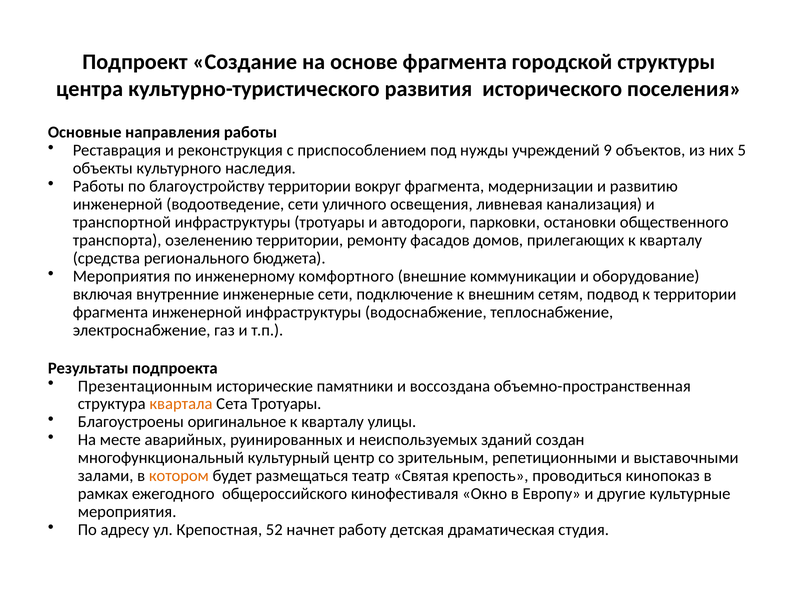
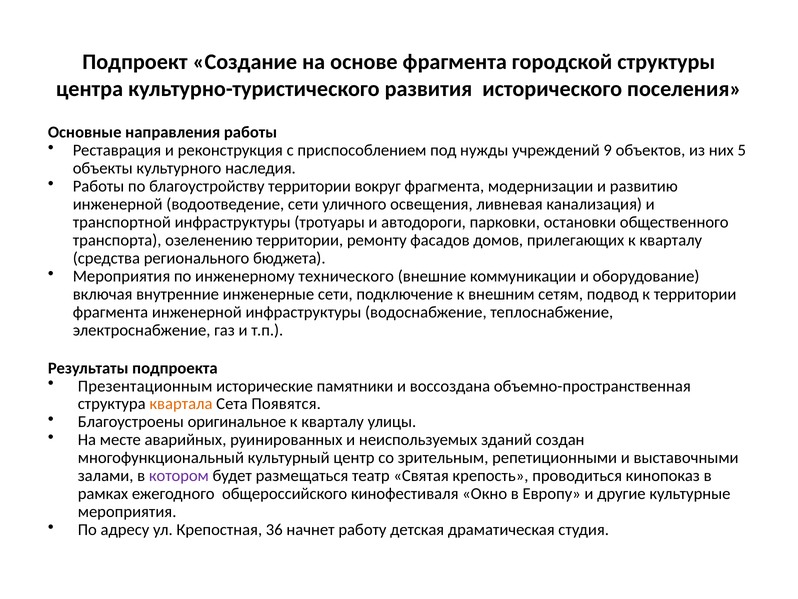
комфортного: комфортного -> технического (346, 276)
Сета Тротуары: Тротуары -> Появятся (286, 404)
котором colour: orange -> purple (179, 476)
52: 52 -> 36 (274, 529)
